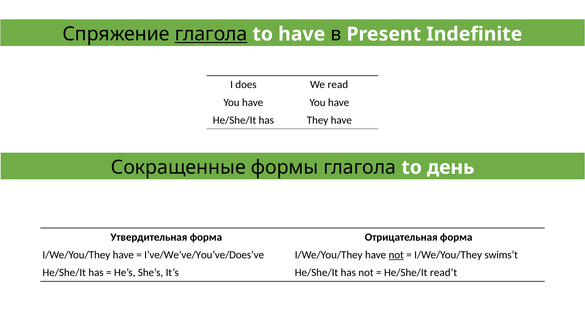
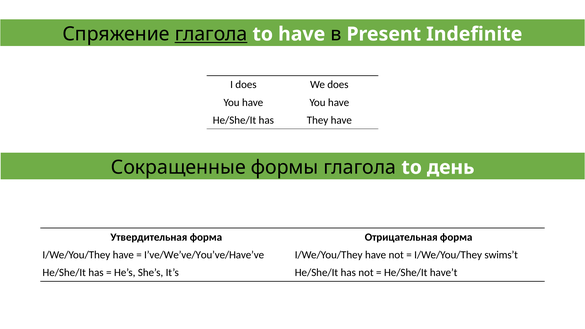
We read: read -> does (338, 85)
I’ve/We’ve/You’ve/Does’ve: I’ve/We’ve/You’ve/Does’ve -> I’ve/We’ve/You’ve/Have’ve (204, 255)
not underline: present -> none (396, 255)
read’t: read’t -> have’t (444, 273)
